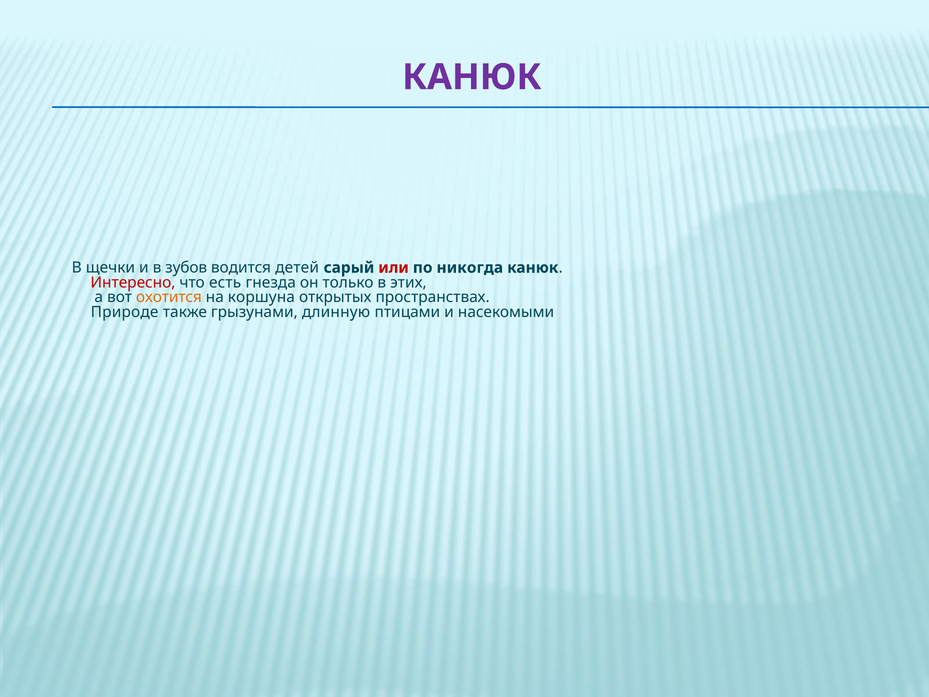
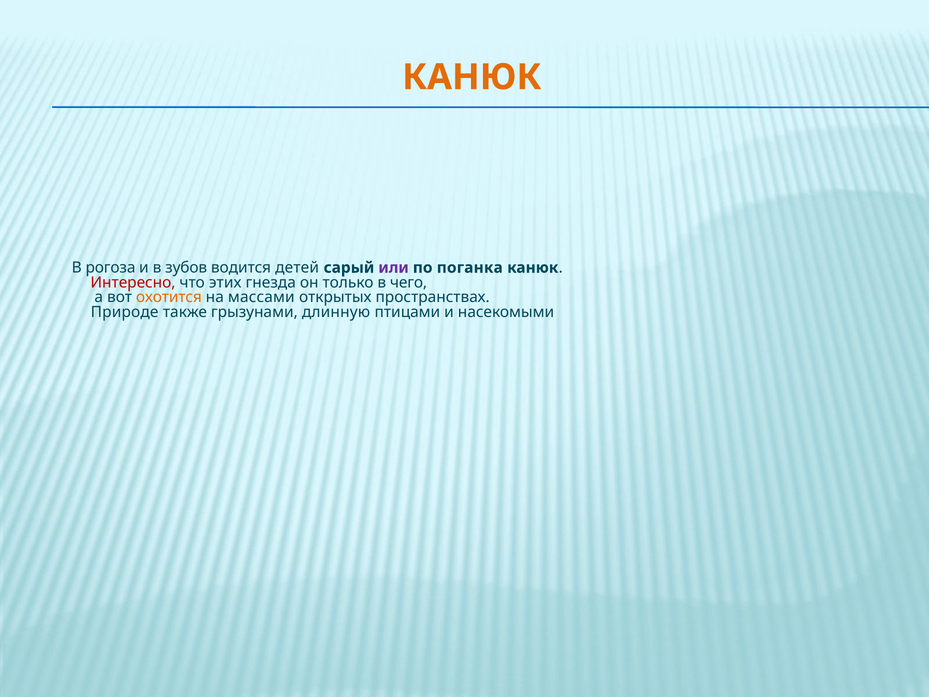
КАНЮК colour: purple -> orange (472, 77)
щечки: щечки -> рогоза (111, 268)
или colour: red -> purple (394, 268)
никогда: никогда -> поганка (470, 268)
есть: есть -> этих (225, 282)
этих: этих -> чего (409, 282)
коршуна: коршуна -> массами (261, 297)
